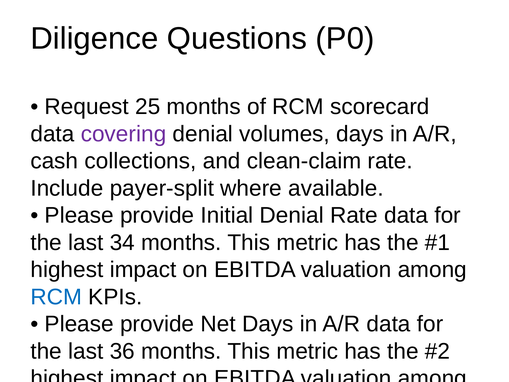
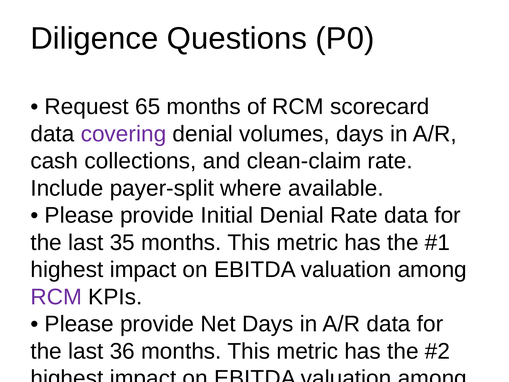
25: 25 -> 65 (148, 107)
34: 34 -> 35 (122, 243)
RCM colour: blue -> purple (56, 297)
